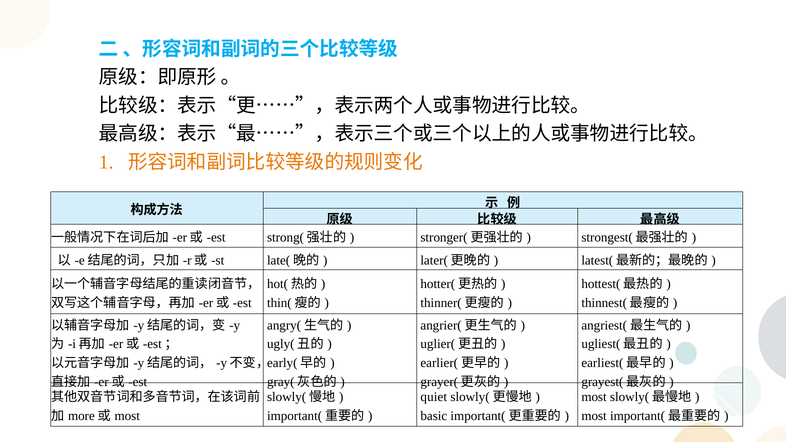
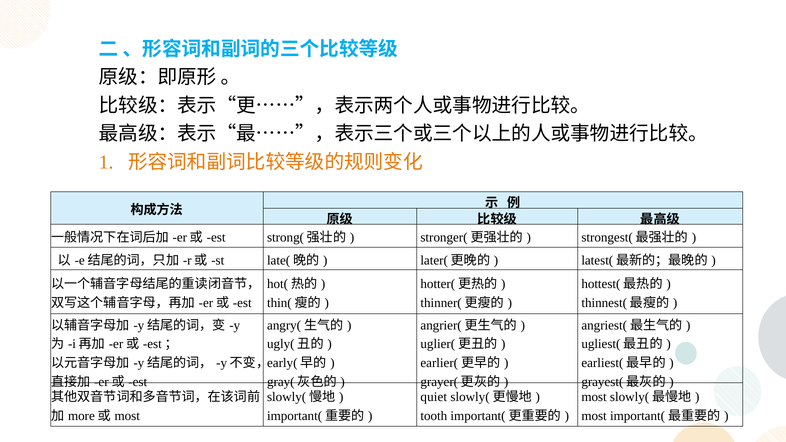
basic: basic -> tooth (434, 416)
